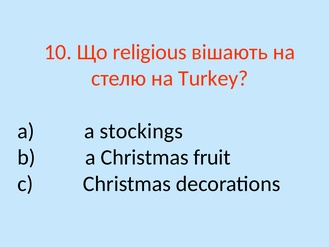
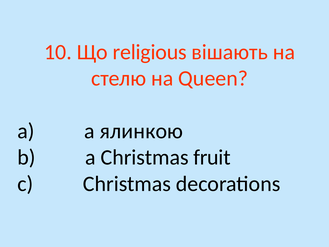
Turkey: Turkey -> Queen (213, 78)
stockings: stockings -> ялинкою (141, 131)
